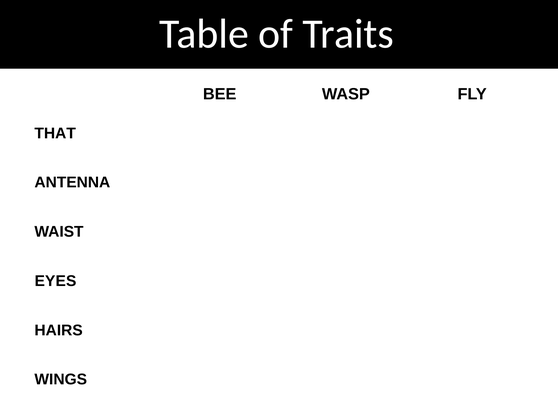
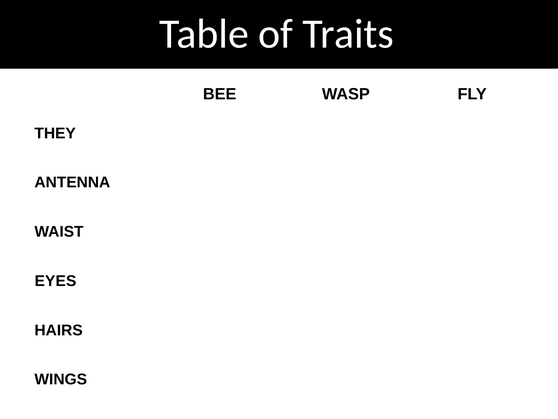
THAT: THAT -> THEY (55, 133)
